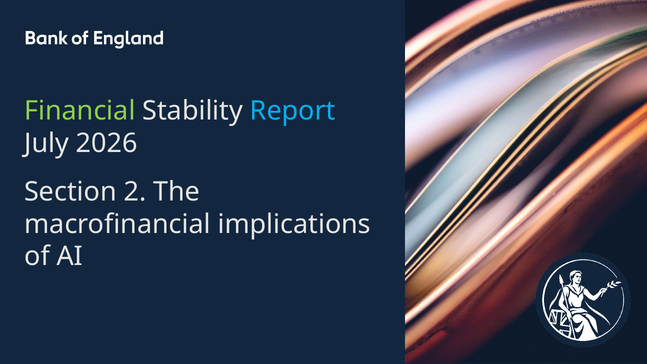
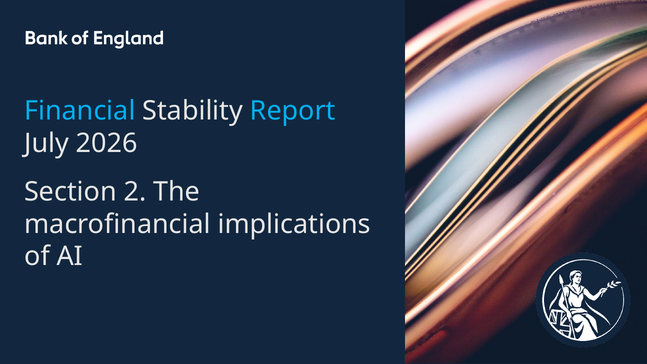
Financial colour: light green -> light blue (80, 111)
